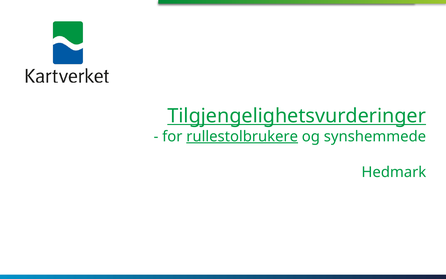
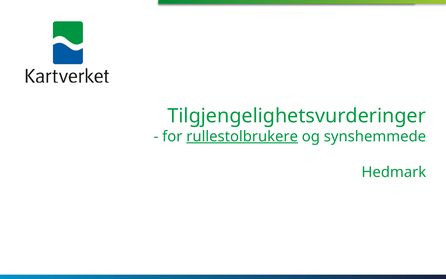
Tilgjengelighetsvurderinger underline: present -> none (297, 116)
